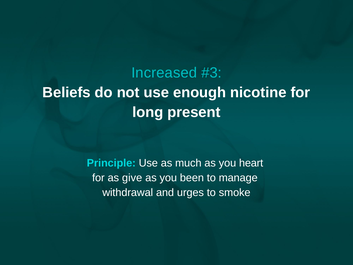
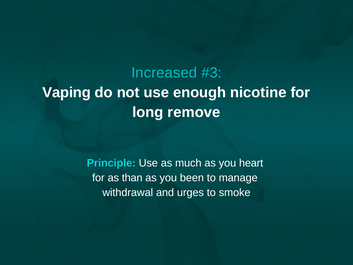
Beliefs: Beliefs -> Vaping (67, 92)
present: present -> remove (194, 112)
give: give -> than (132, 178)
